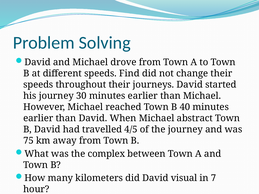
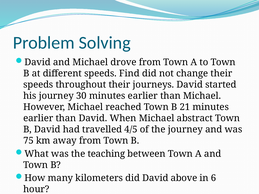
40: 40 -> 21 (185, 107)
complex: complex -> teaching (106, 154)
visual: visual -> above (184, 178)
7: 7 -> 6 (214, 178)
